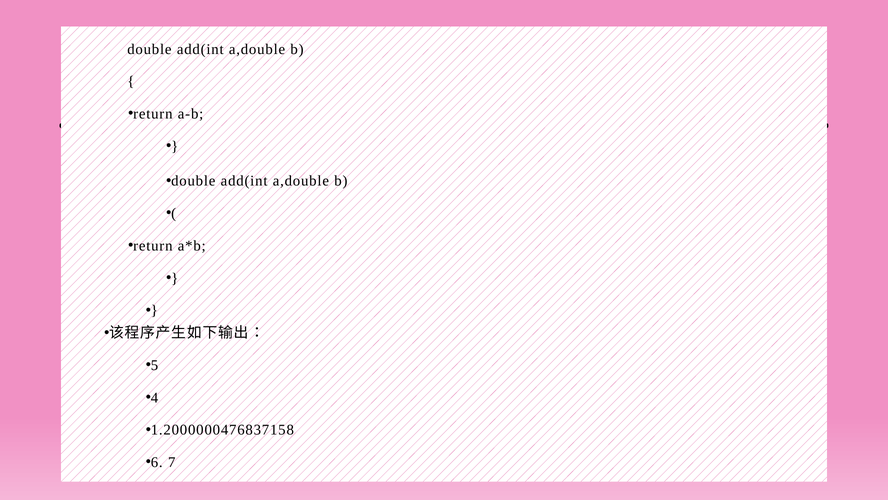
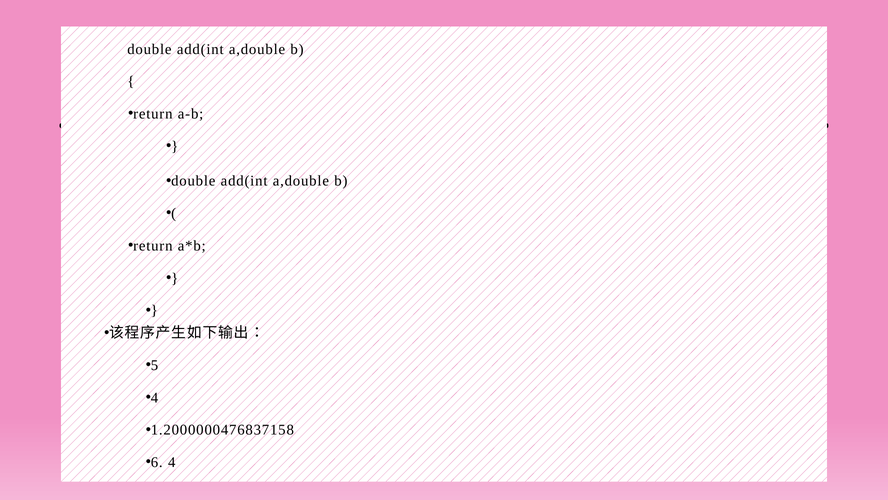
7: 7 -> 4 (172, 462)
